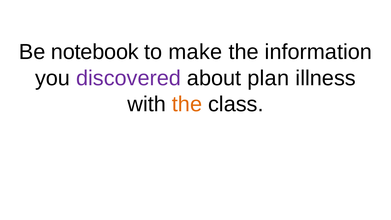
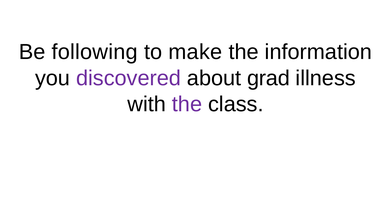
notebook: notebook -> following (95, 52)
plan: plan -> grad (268, 78)
the colour: orange -> purple (187, 104)
